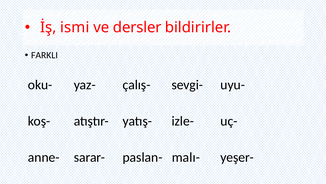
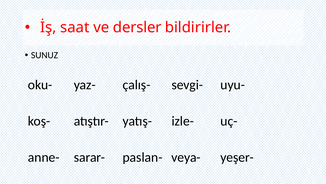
ismi: ismi -> saat (75, 27)
FARKLI: FARKLI -> SUNUZ (45, 55)
malı-: malı- -> veya- (186, 157)
